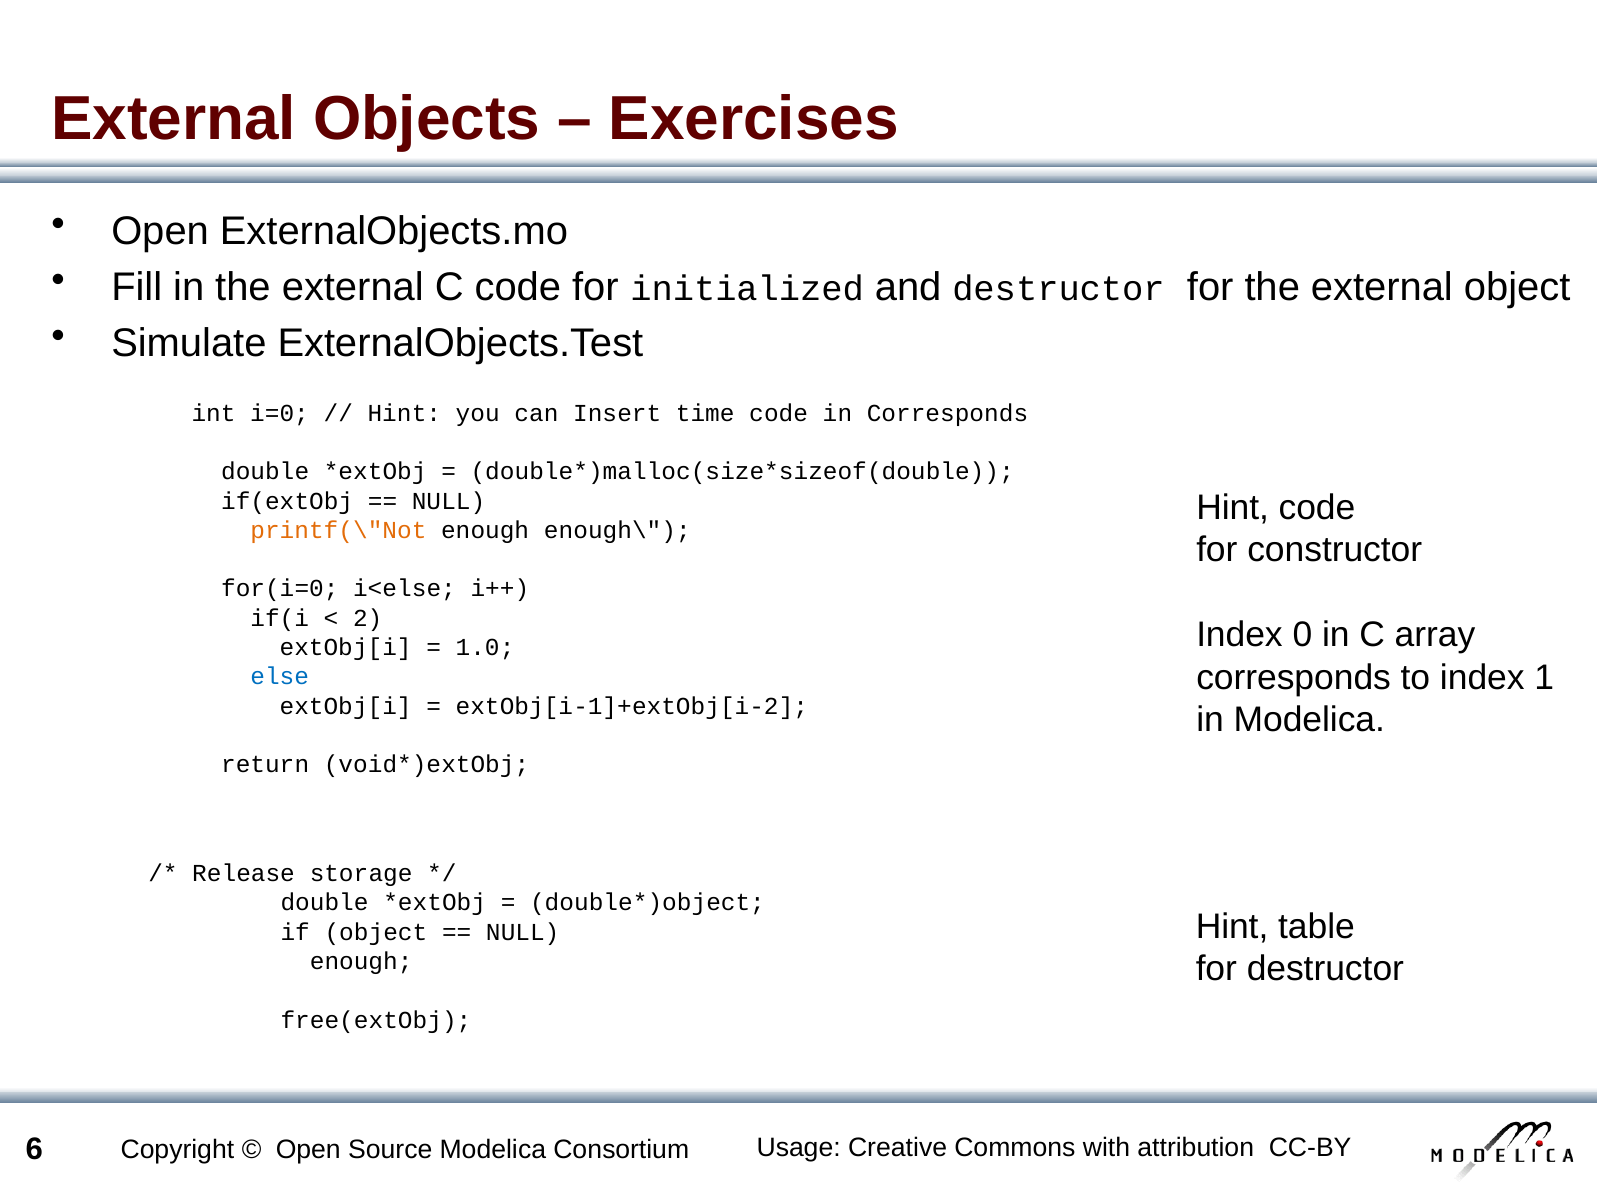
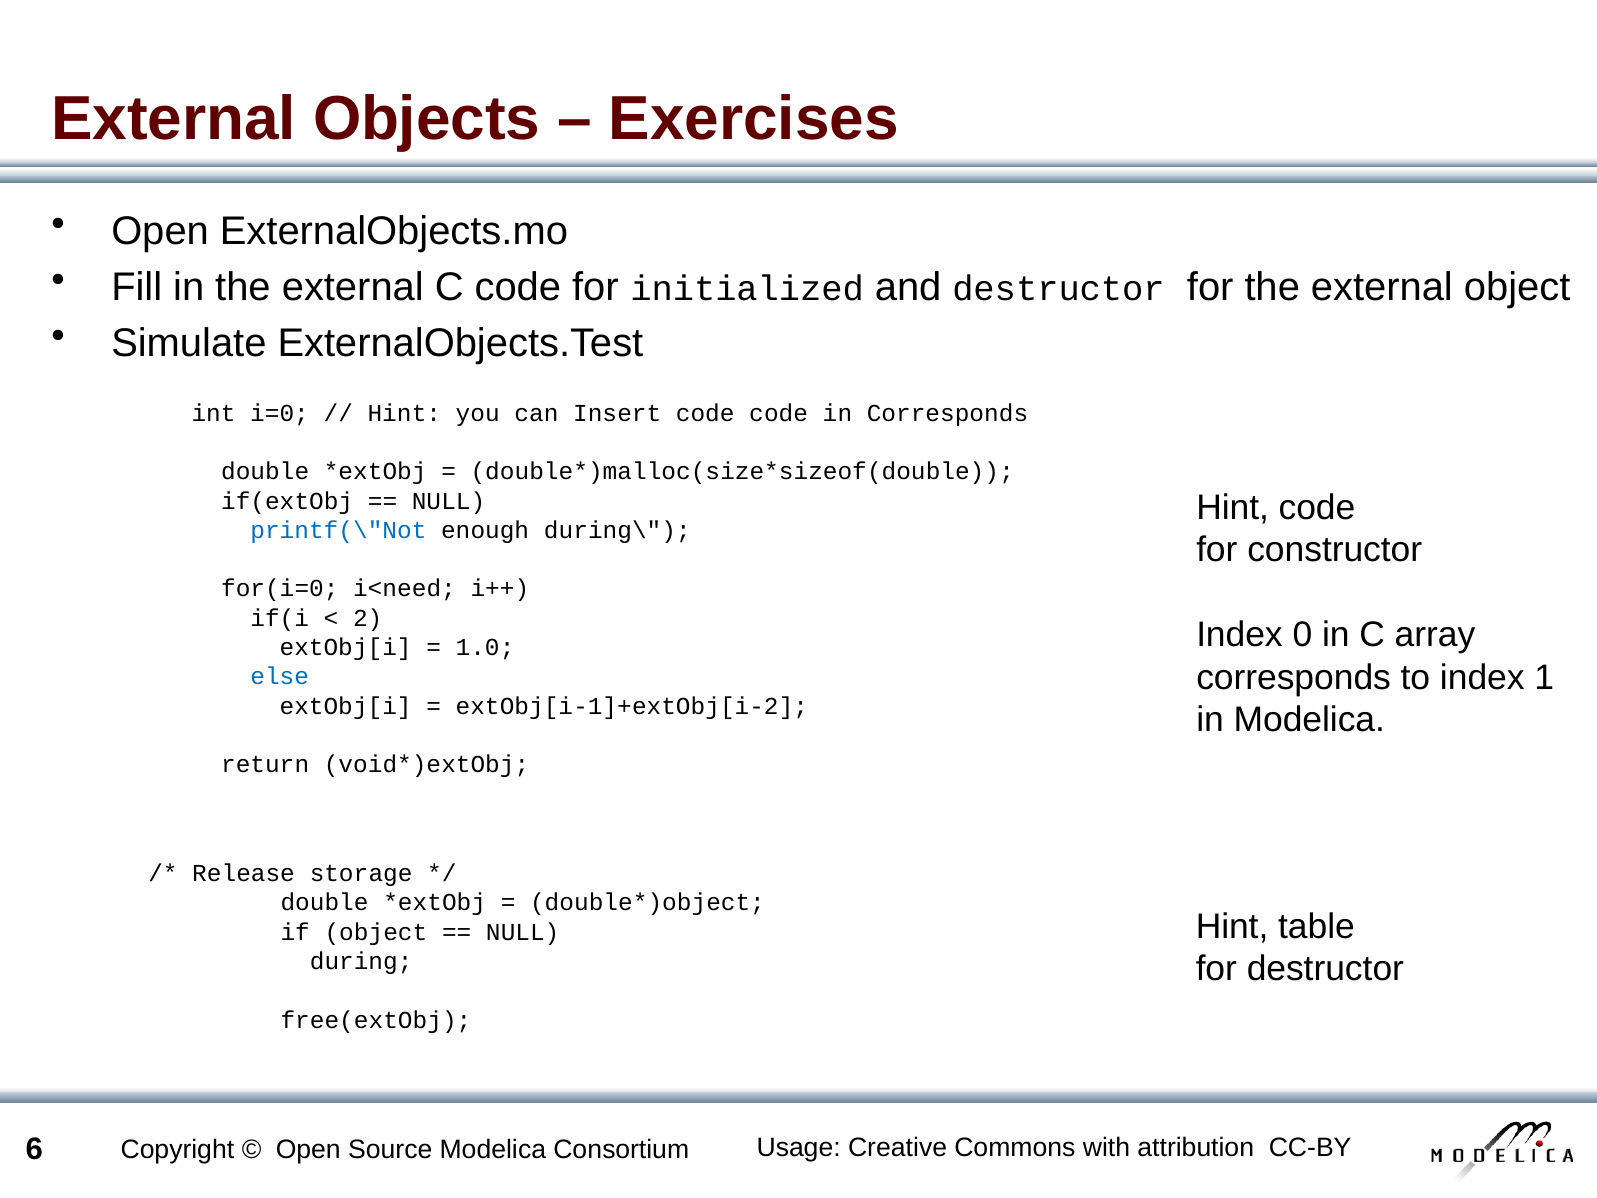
Insert time: time -> code (705, 413)
printf(\"Not colour: orange -> blue (338, 530)
enough\: enough\ -> during\ (617, 530)
i<else: i<else -> i<need (404, 589)
enough: enough -> during (361, 961)
